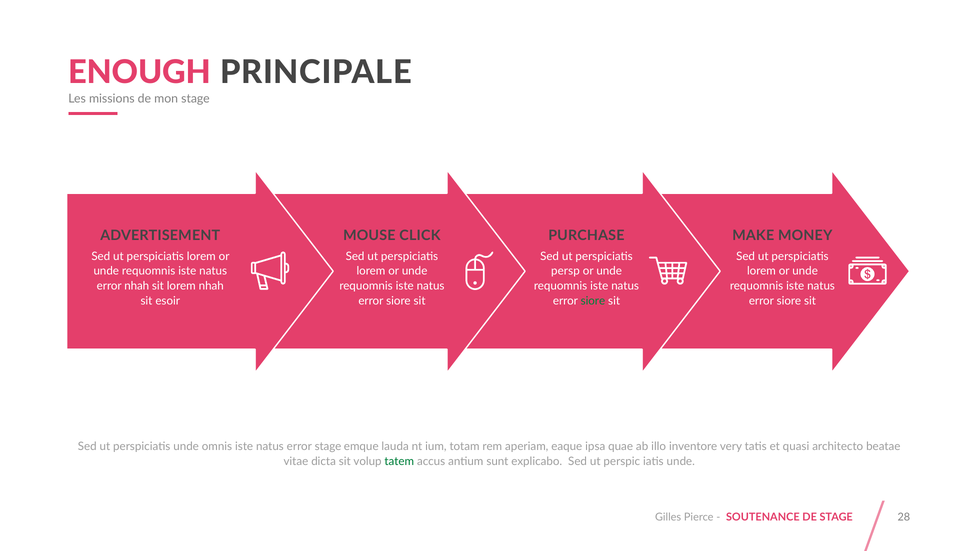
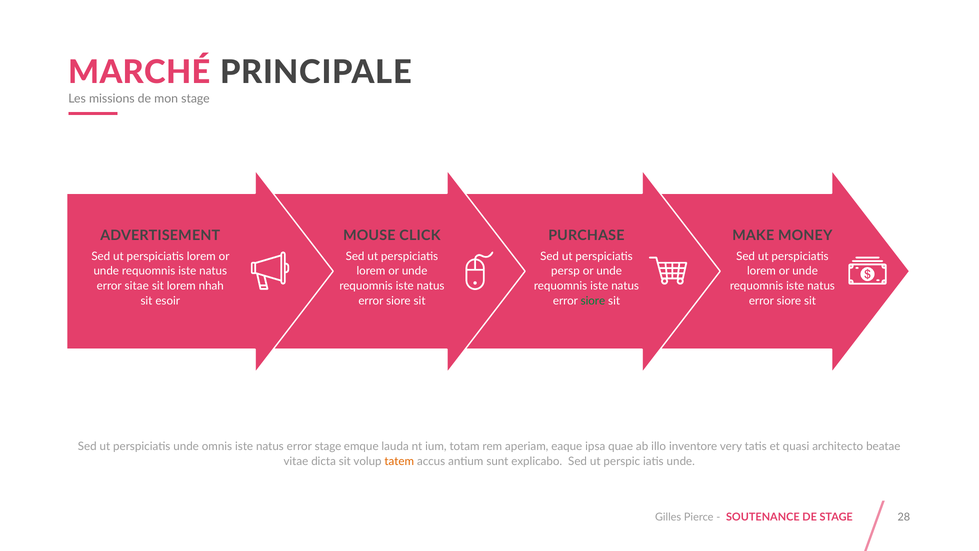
ENOUGH: ENOUGH -> MARCHÉ (139, 73)
error nhah: nhah -> sitae (137, 286)
tatem colour: green -> orange (399, 461)
